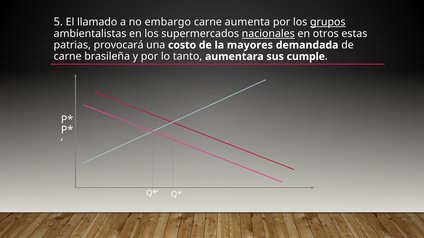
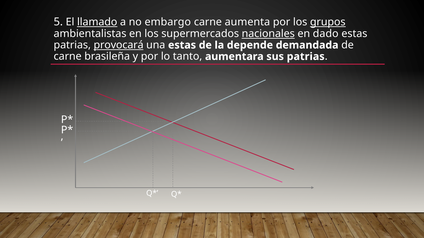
llamado underline: none -> present (97, 22)
otros: otros -> dado (326, 34)
provocará underline: none -> present (119, 45)
una costo: costo -> estas (182, 45)
mayores: mayores -> depende (250, 45)
sus cumple: cumple -> patrias (306, 57)
